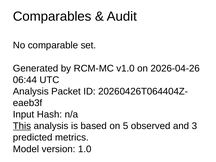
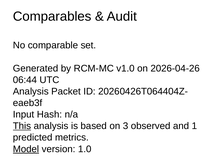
5: 5 -> 3 (126, 126)
3: 3 -> 1 (194, 126)
Model underline: none -> present (26, 149)
